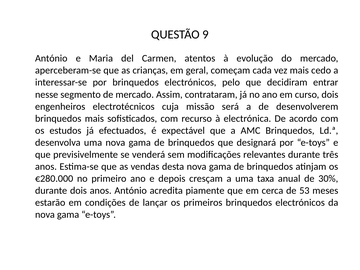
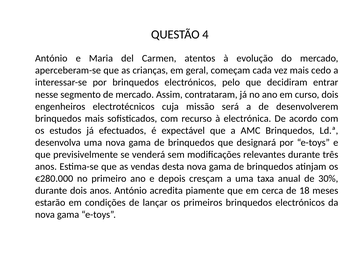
9: 9 -> 4 (206, 34)
53: 53 -> 18 (304, 190)
